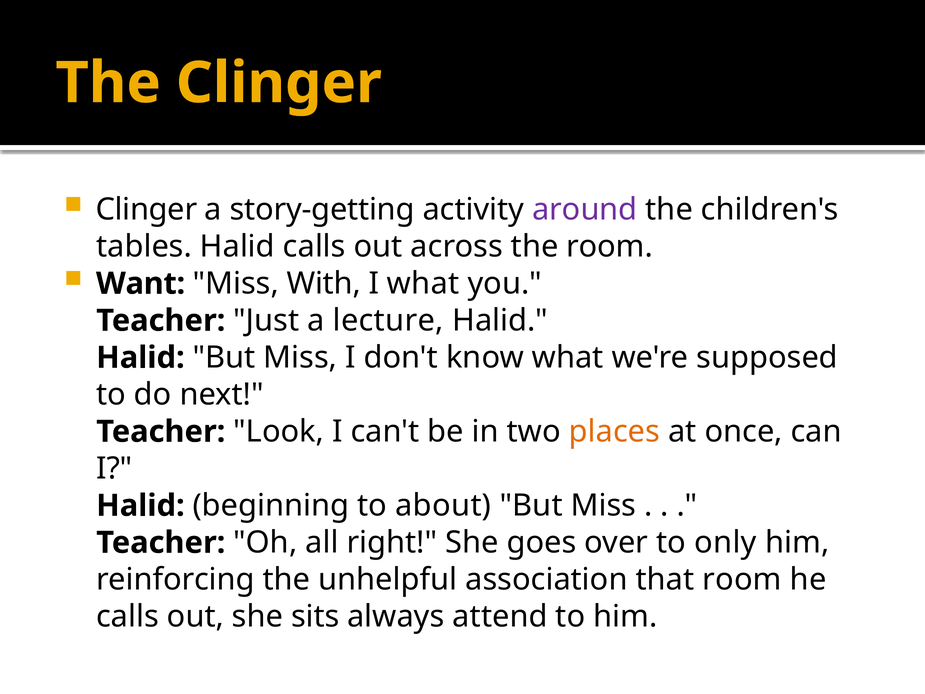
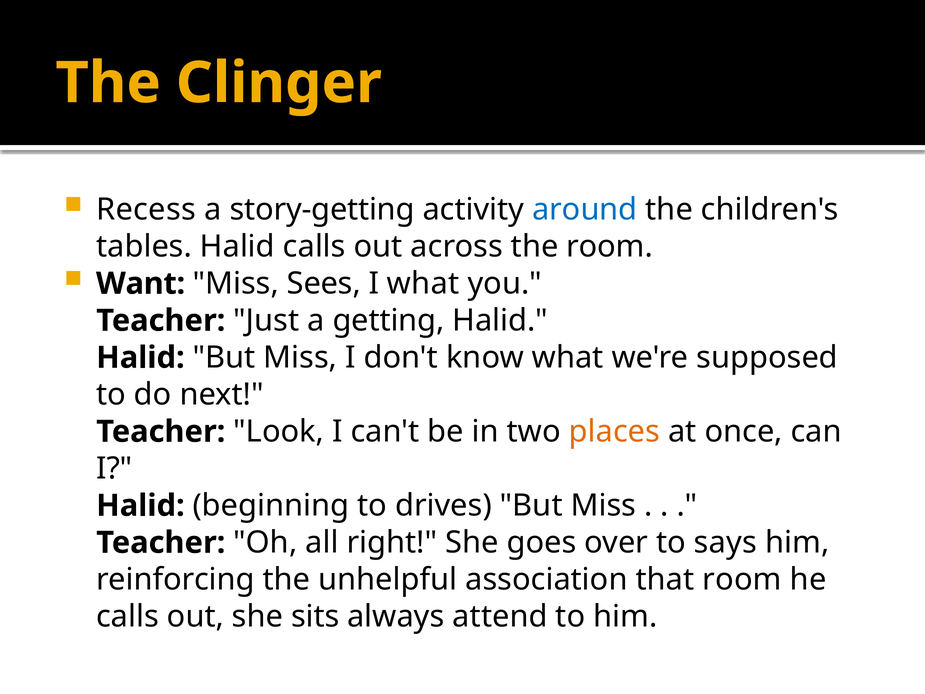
Clinger: Clinger -> Recess (146, 209)
around colour: purple -> blue (585, 209)
With: With -> Sees (324, 283)
lecture: lecture -> getting (388, 320)
about: about -> drives (443, 505)
only: only -> says (726, 542)
